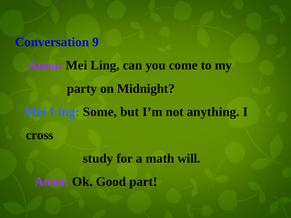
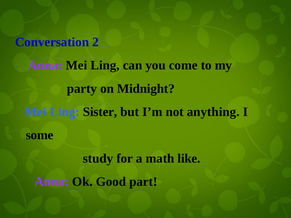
9: 9 -> 2 (95, 42)
Some: Some -> Sister (100, 112)
cross: cross -> some (40, 135)
will: will -> like (189, 159)
